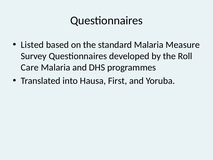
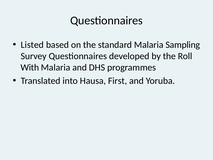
Measure: Measure -> Sampling (183, 45)
Care: Care -> With (30, 67)
